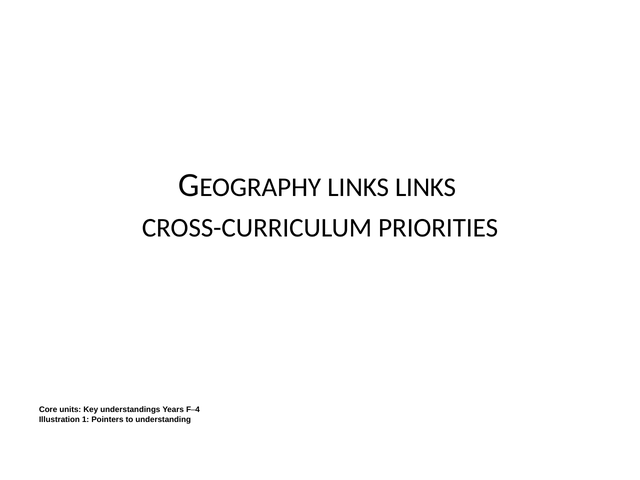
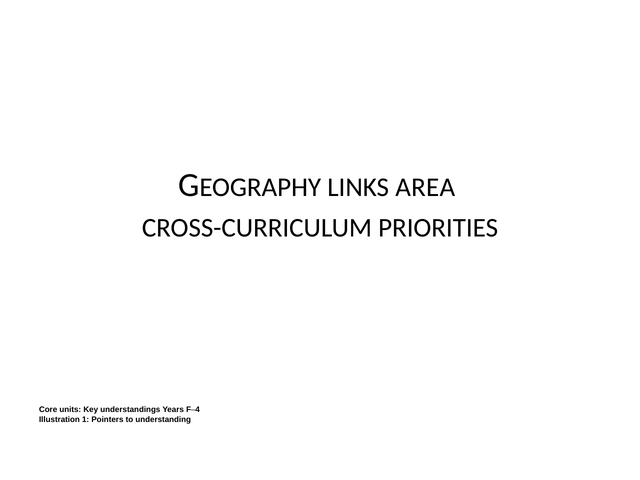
LINKS LINKS: LINKS -> AREA (425, 187)
